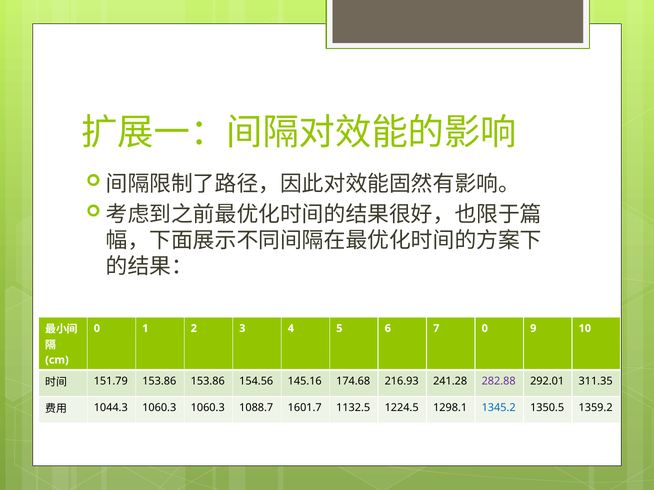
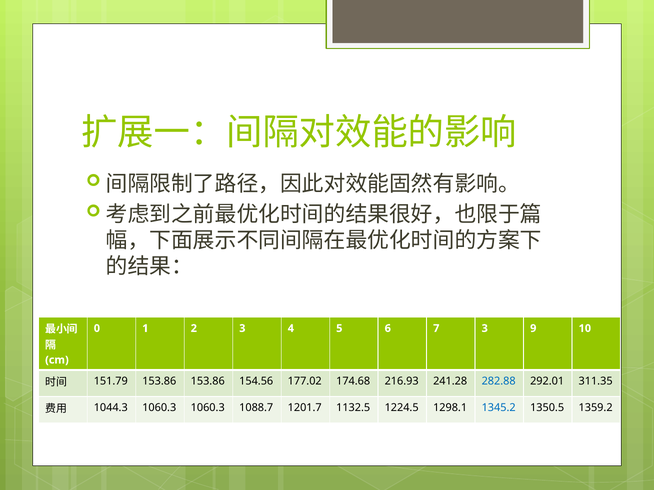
7 0: 0 -> 3 (485, 329)
145.16: 145.16 -> 177.02 (305, 382)
282.88 colour: purple -> blue (499, 382)
1601.7: 1601.7 -> 1201.7 (305, 408)
